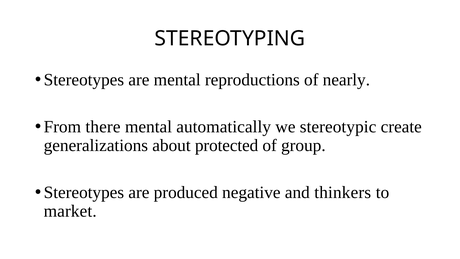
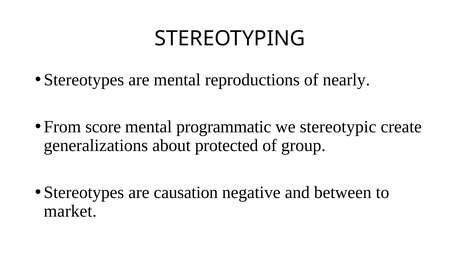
there: there -> score (103, 127)
automatically: automatically -> programmatic (224, 127)
produced: produced -> causation (186, 192)
thinkers: thinkers -> between (343, 192)
